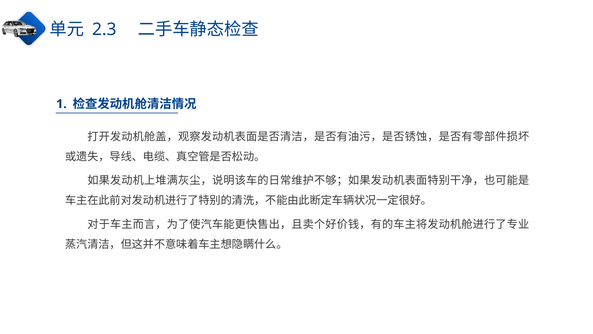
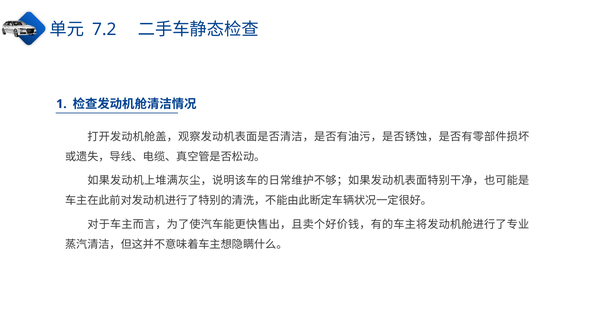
2.3: 2.3 -> 7.2 (104, 29)
